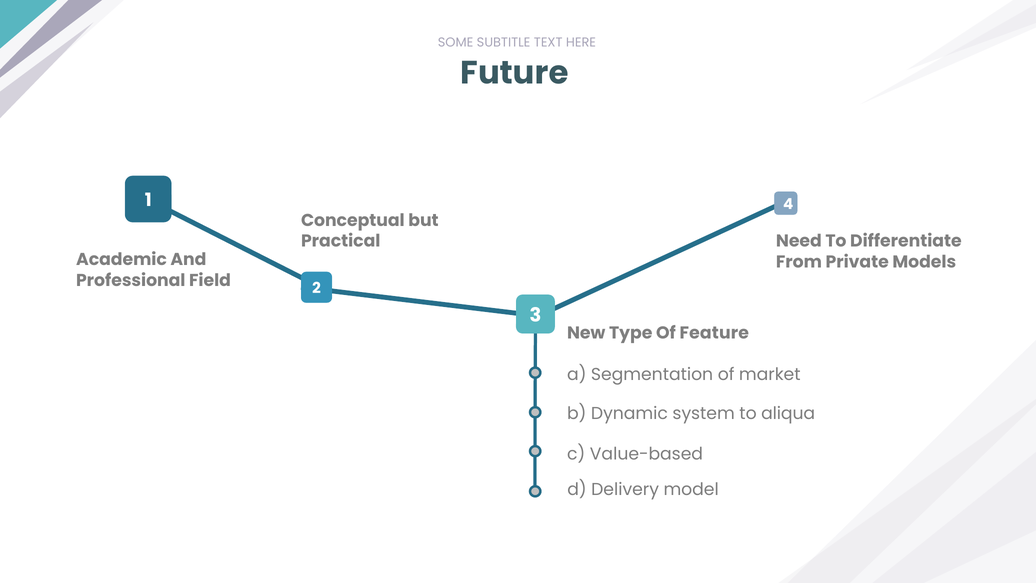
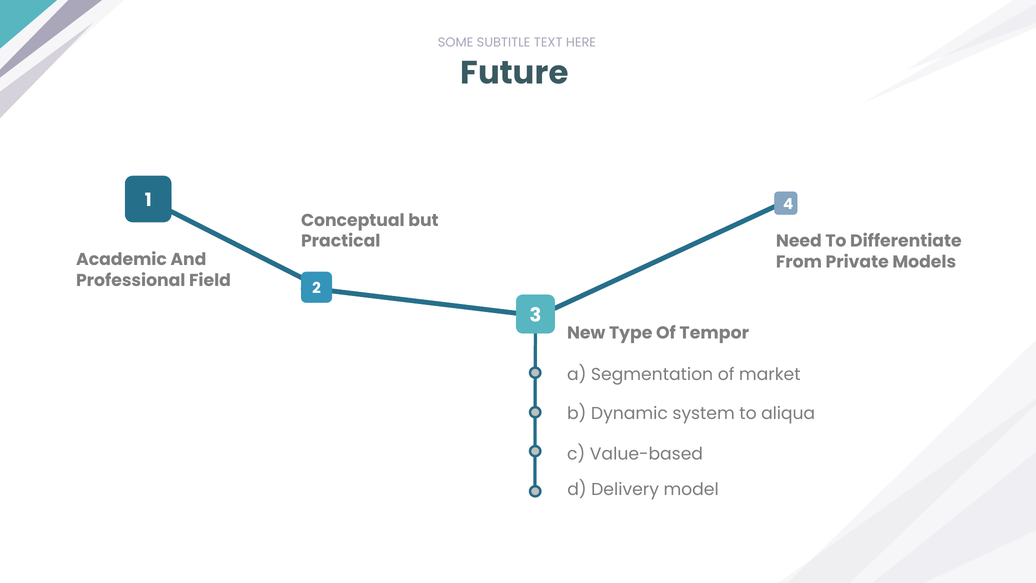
Feature: Feature -> Tempor (714, 333)
